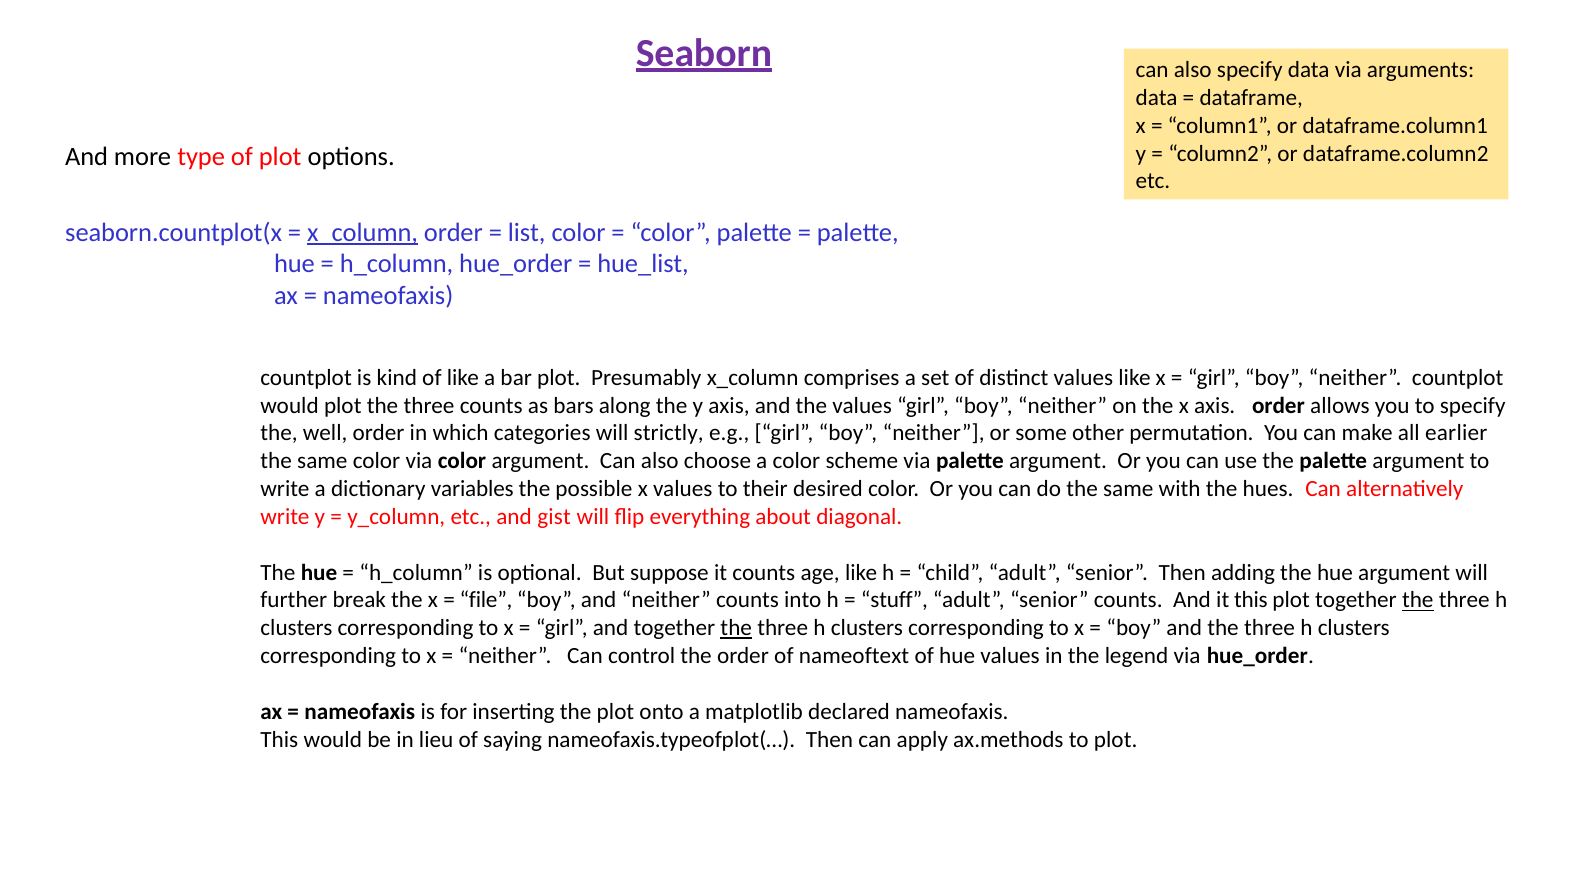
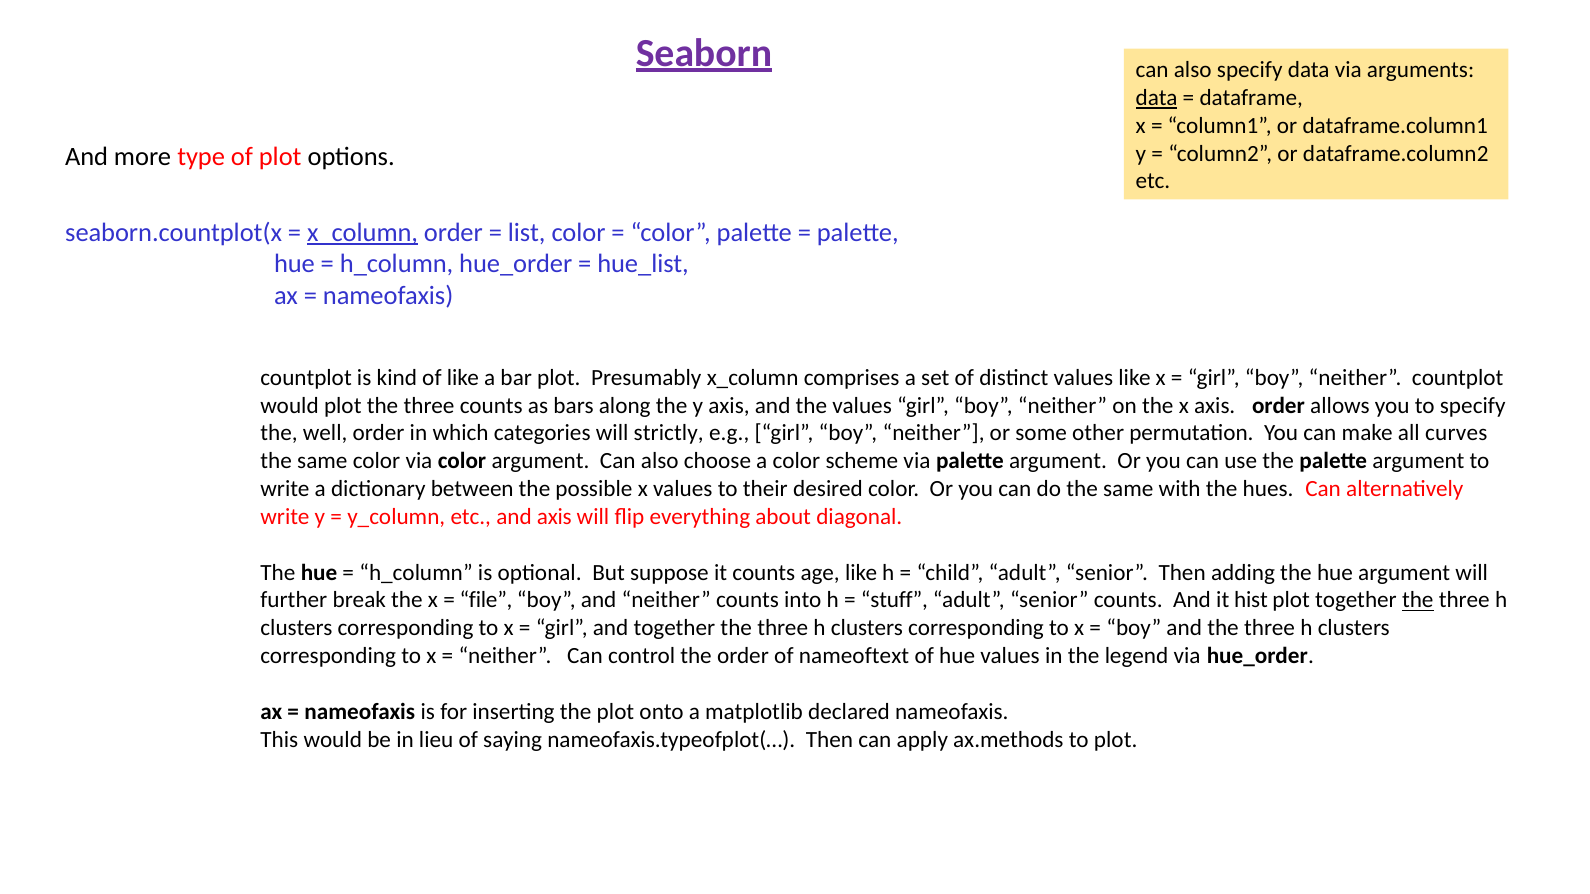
data underline: none -> present (1157, 98)
earlier: earlier -> curves (1456, 433)
variables: variables -> between (472, 489)
and gist: gist -> axis (554, 517)
it this: this -> hist (1251, 601)
the underline: present -> none (736, 628)
